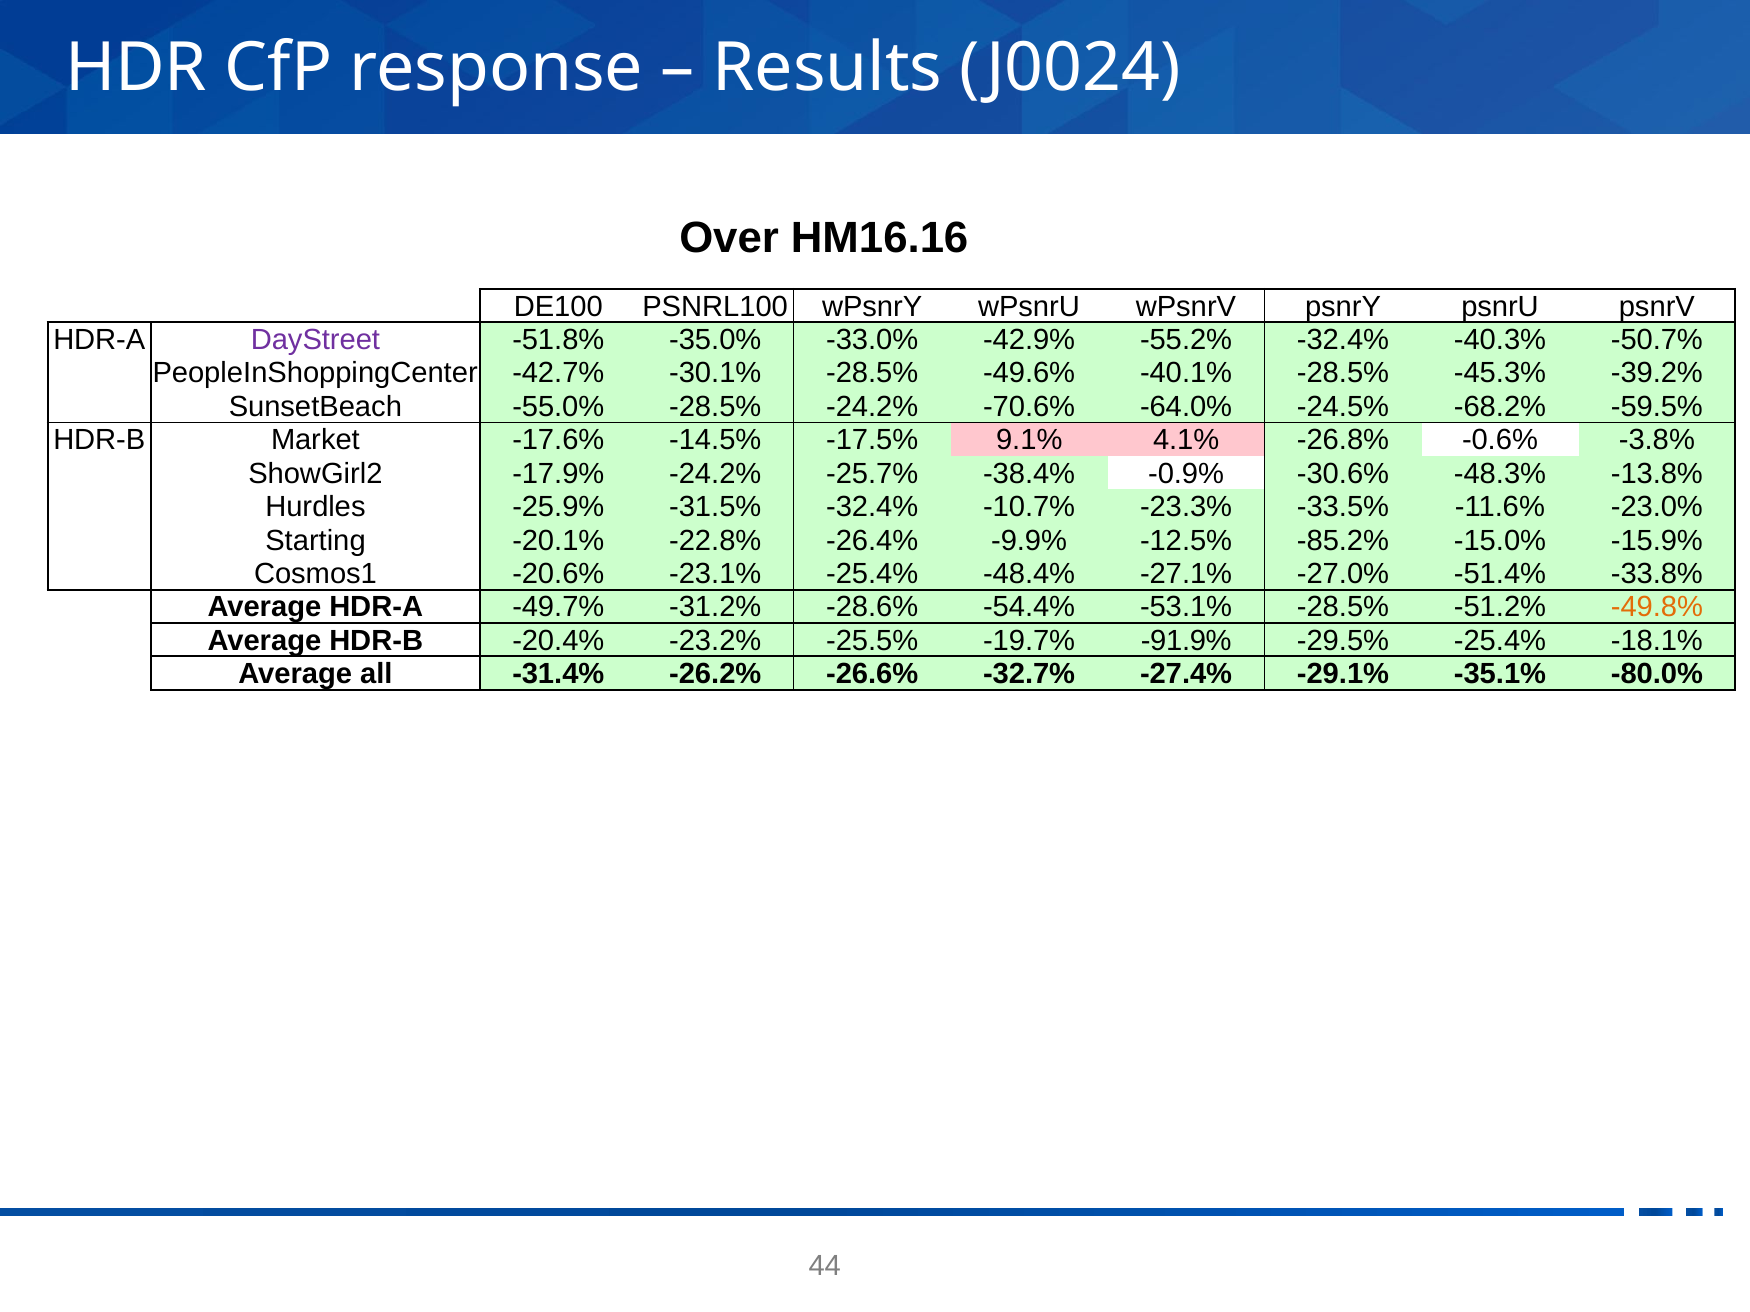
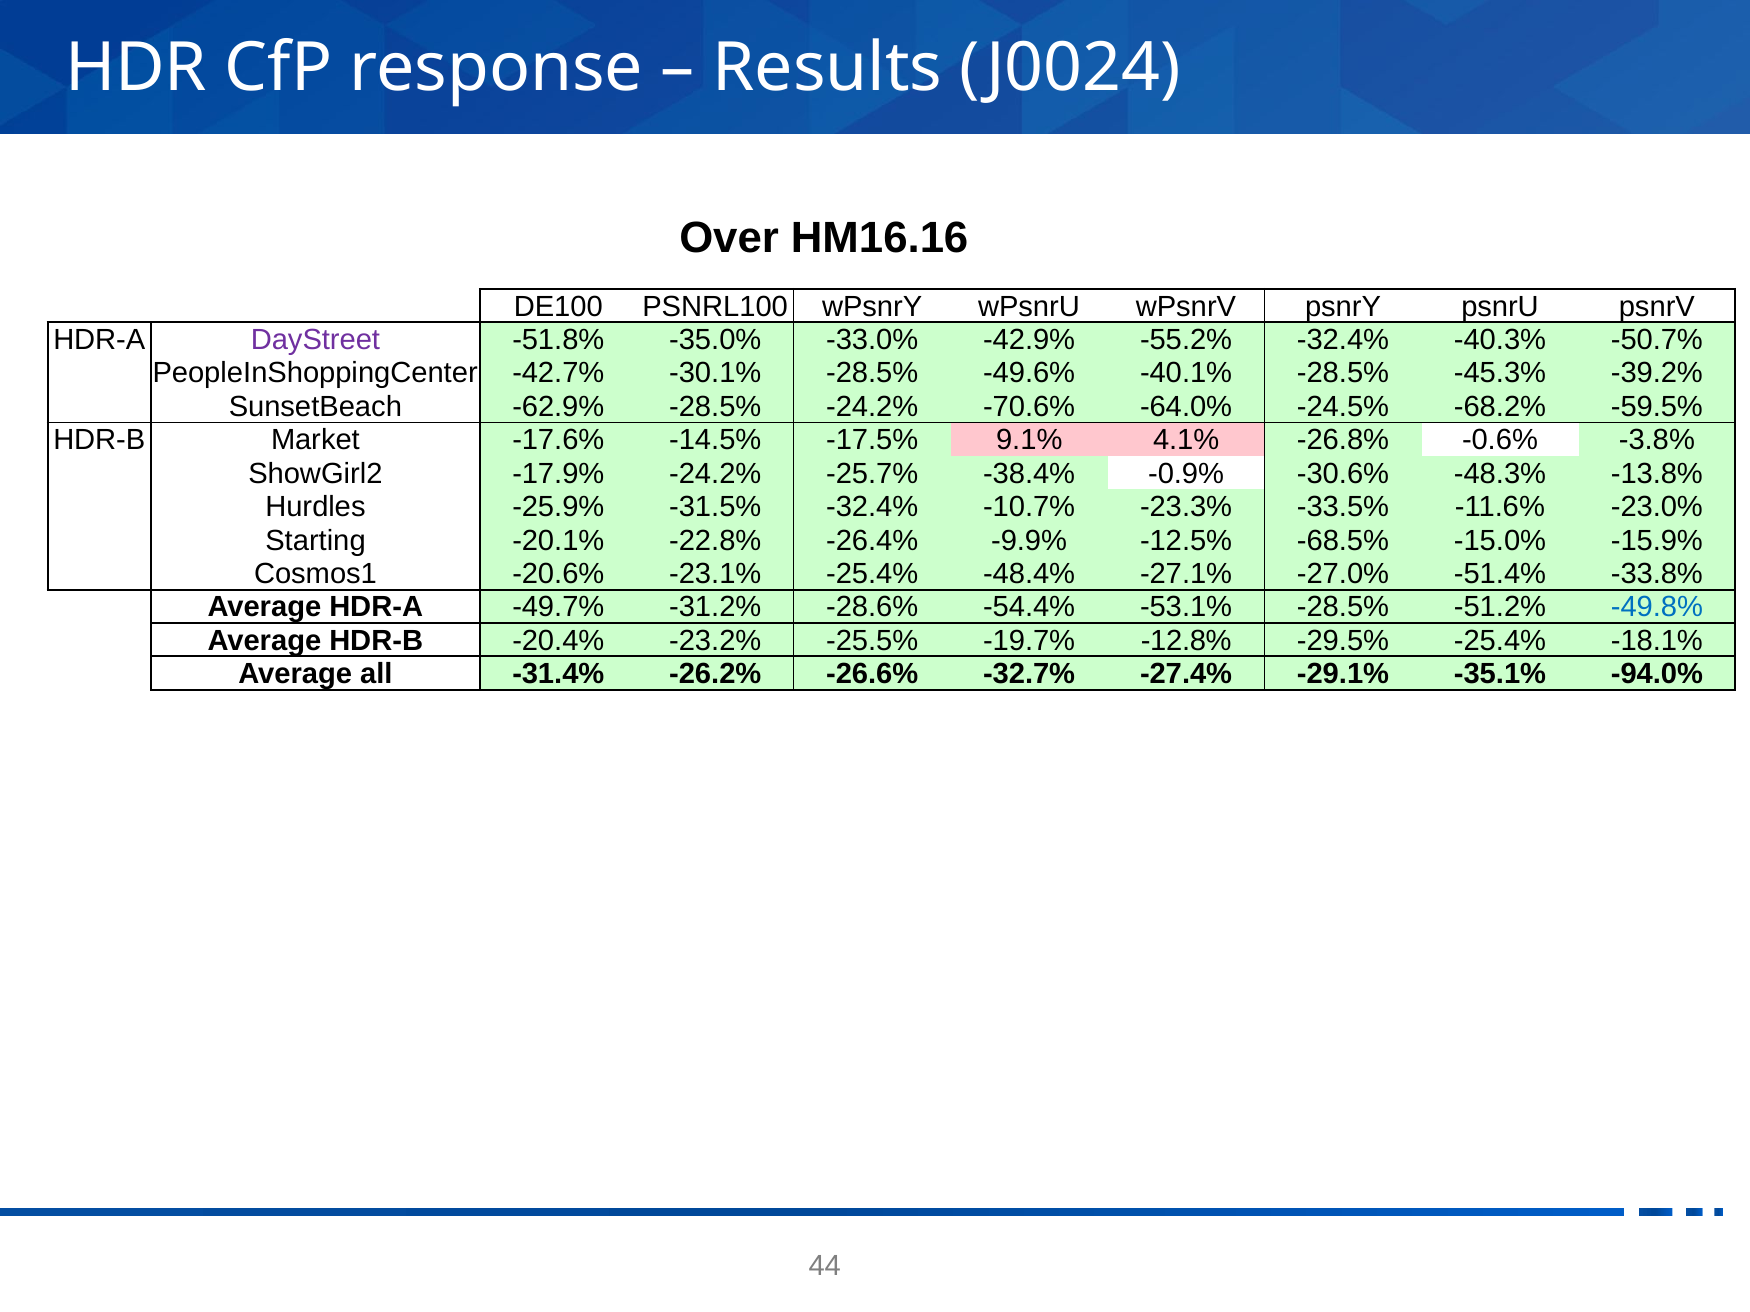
-55.0%: -55.0% -> -62.9% (558, 407)
-85.2%: -85.2% -> -68.5% (1343, 541)
-49.8% colour: orange -> blue (1657, 607)
-91.9%: -91.9% -> -12.8% (1186, 641)
-80.0%: -80.0% -> -94.0% (1657, 674)
